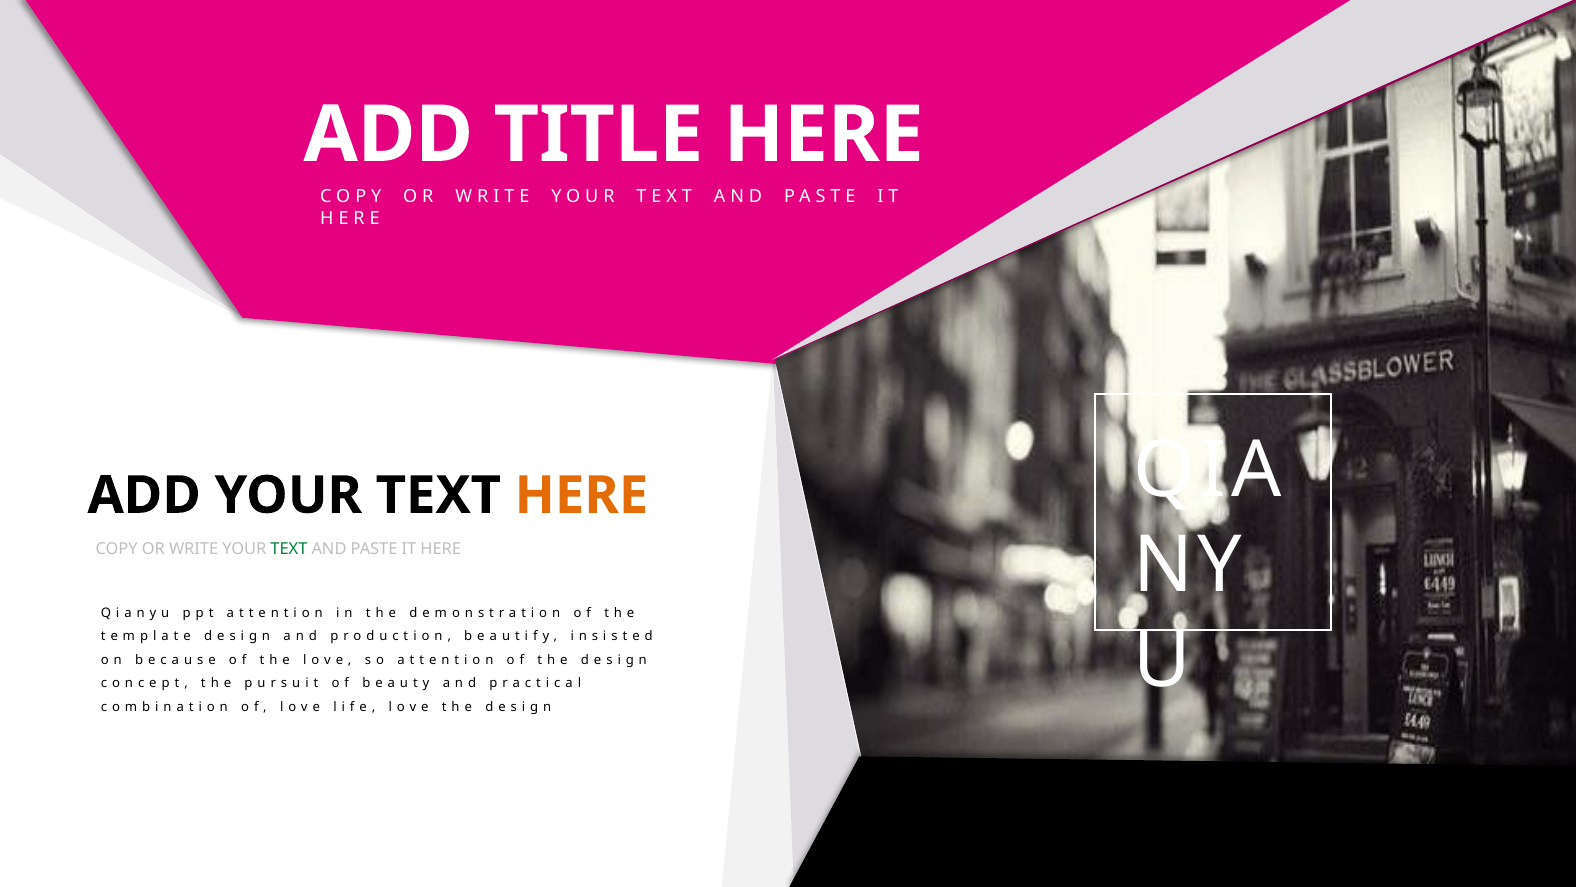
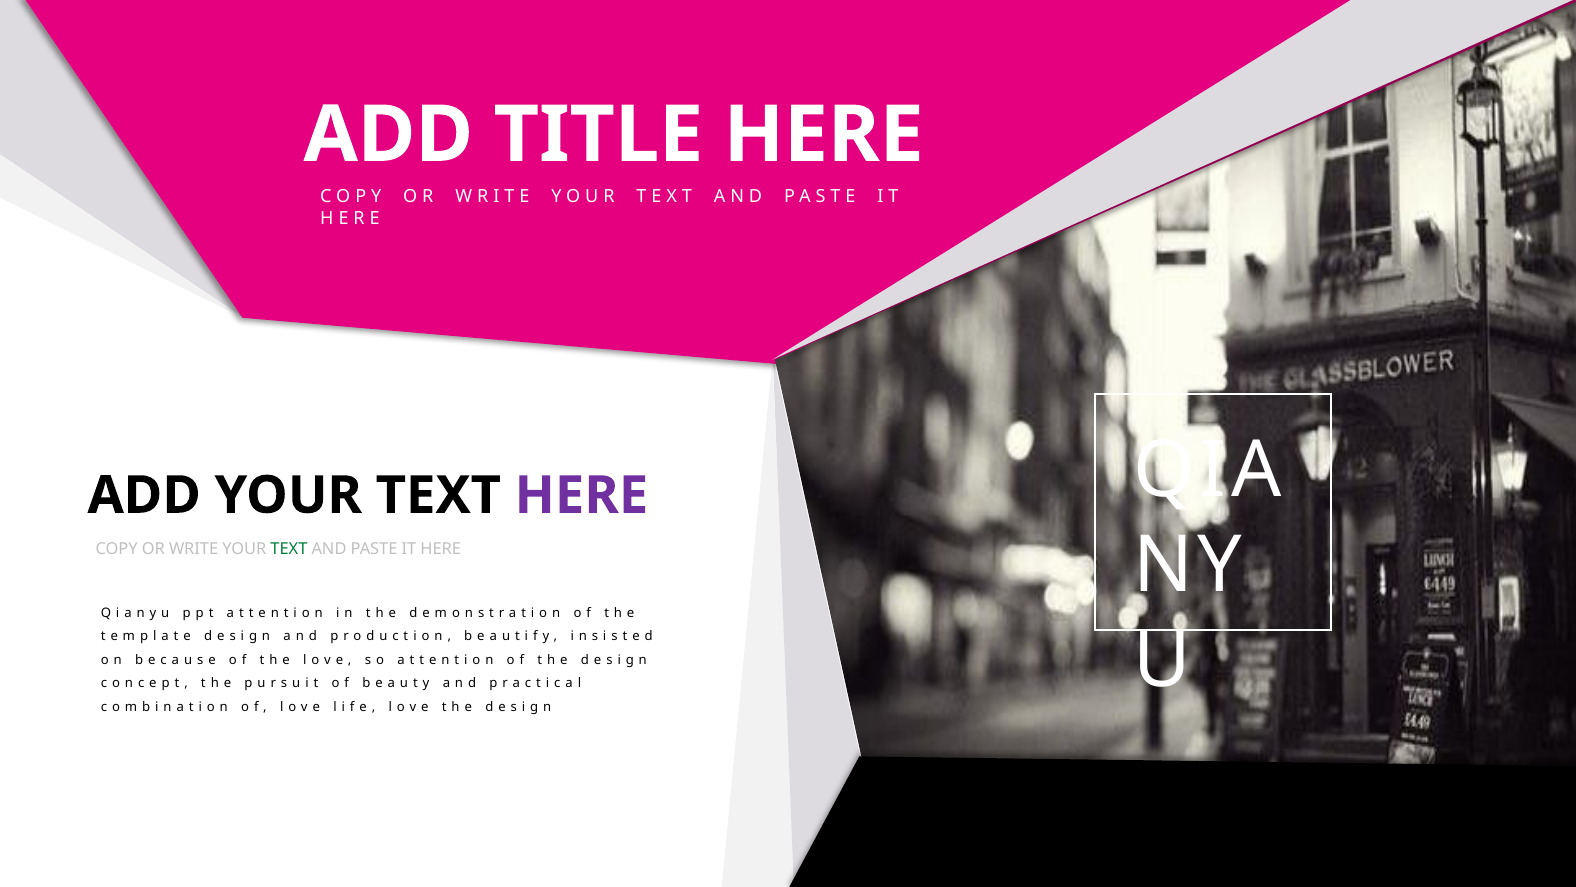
HERE colour: orange -> purple (581, 495)
